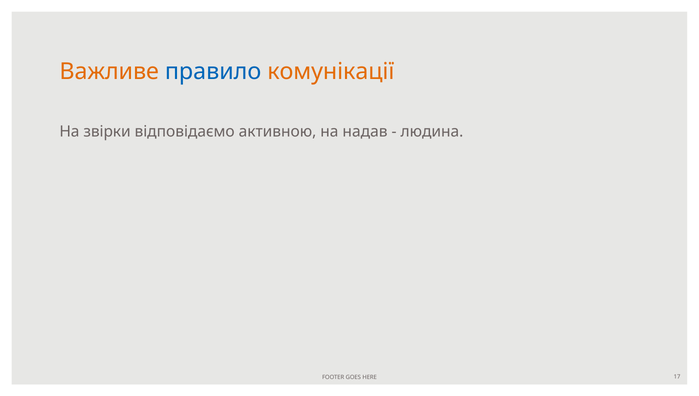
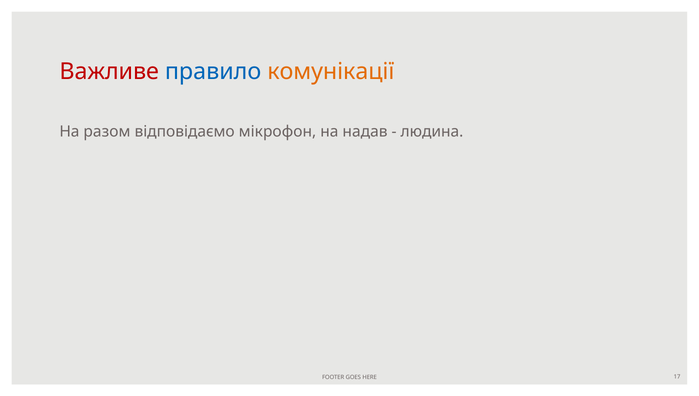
Важливе colour: orange -> red (109, 72)
звірки: звірки -> разом (107, 132)
активною: активною -> мікрофон (277, 132)
